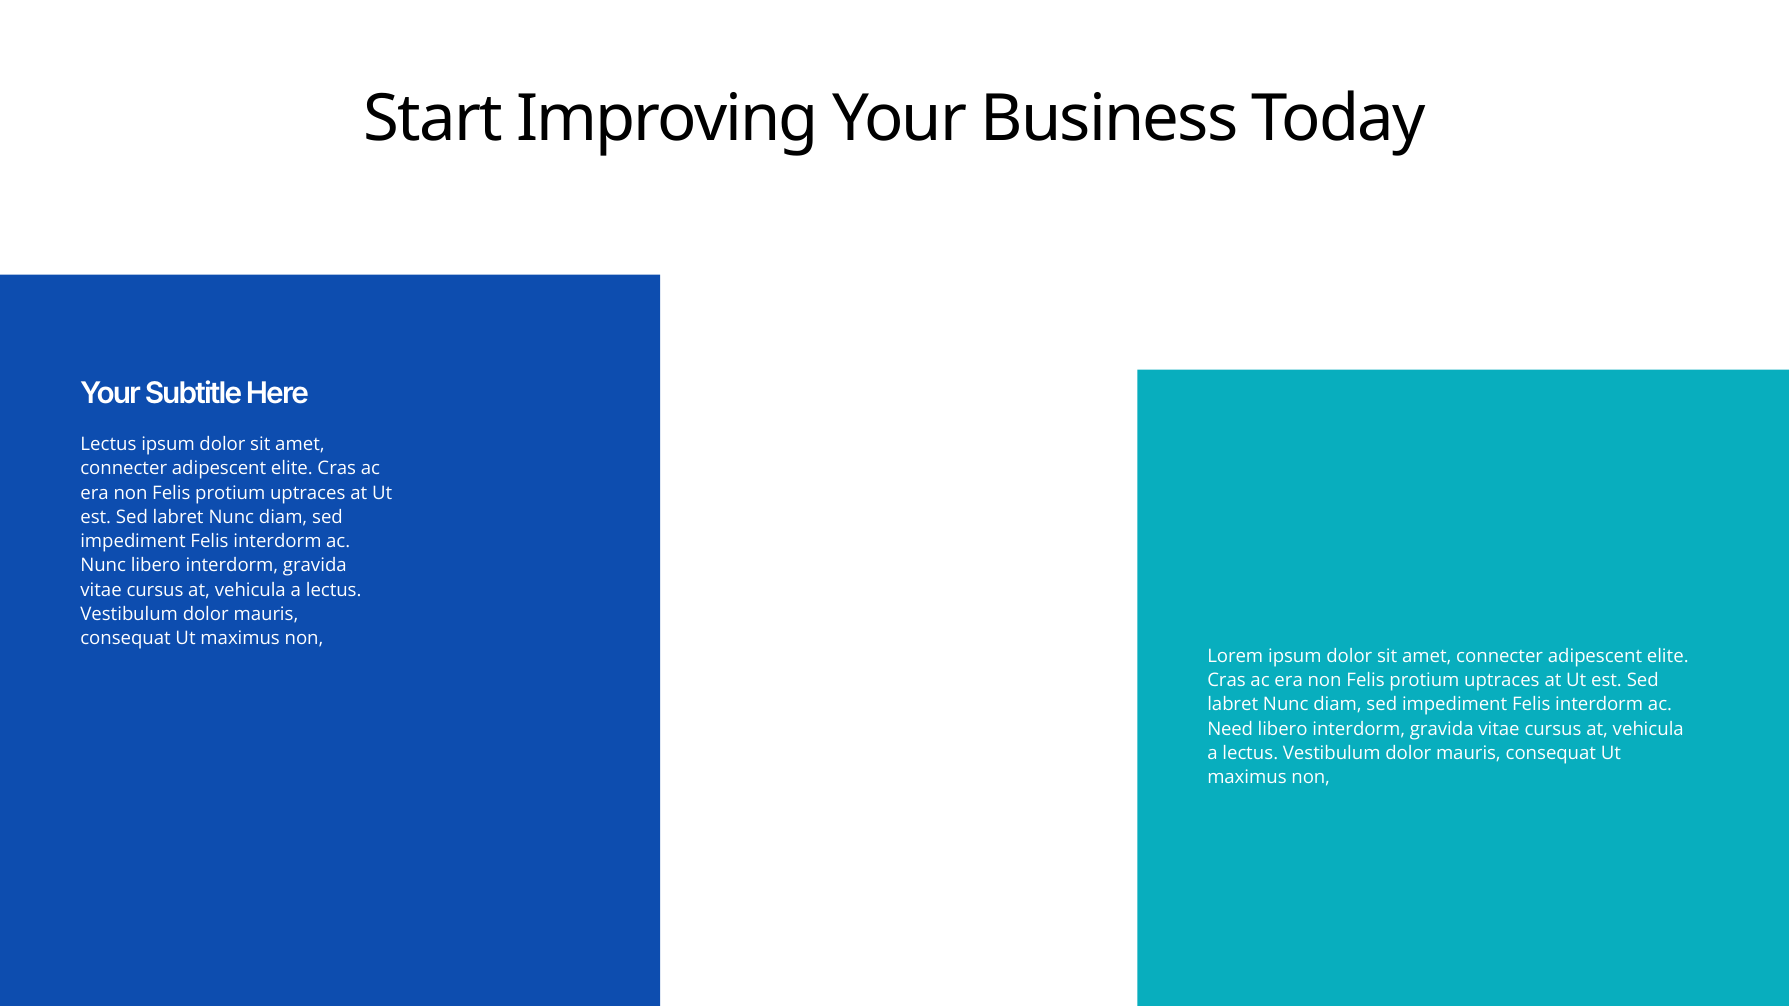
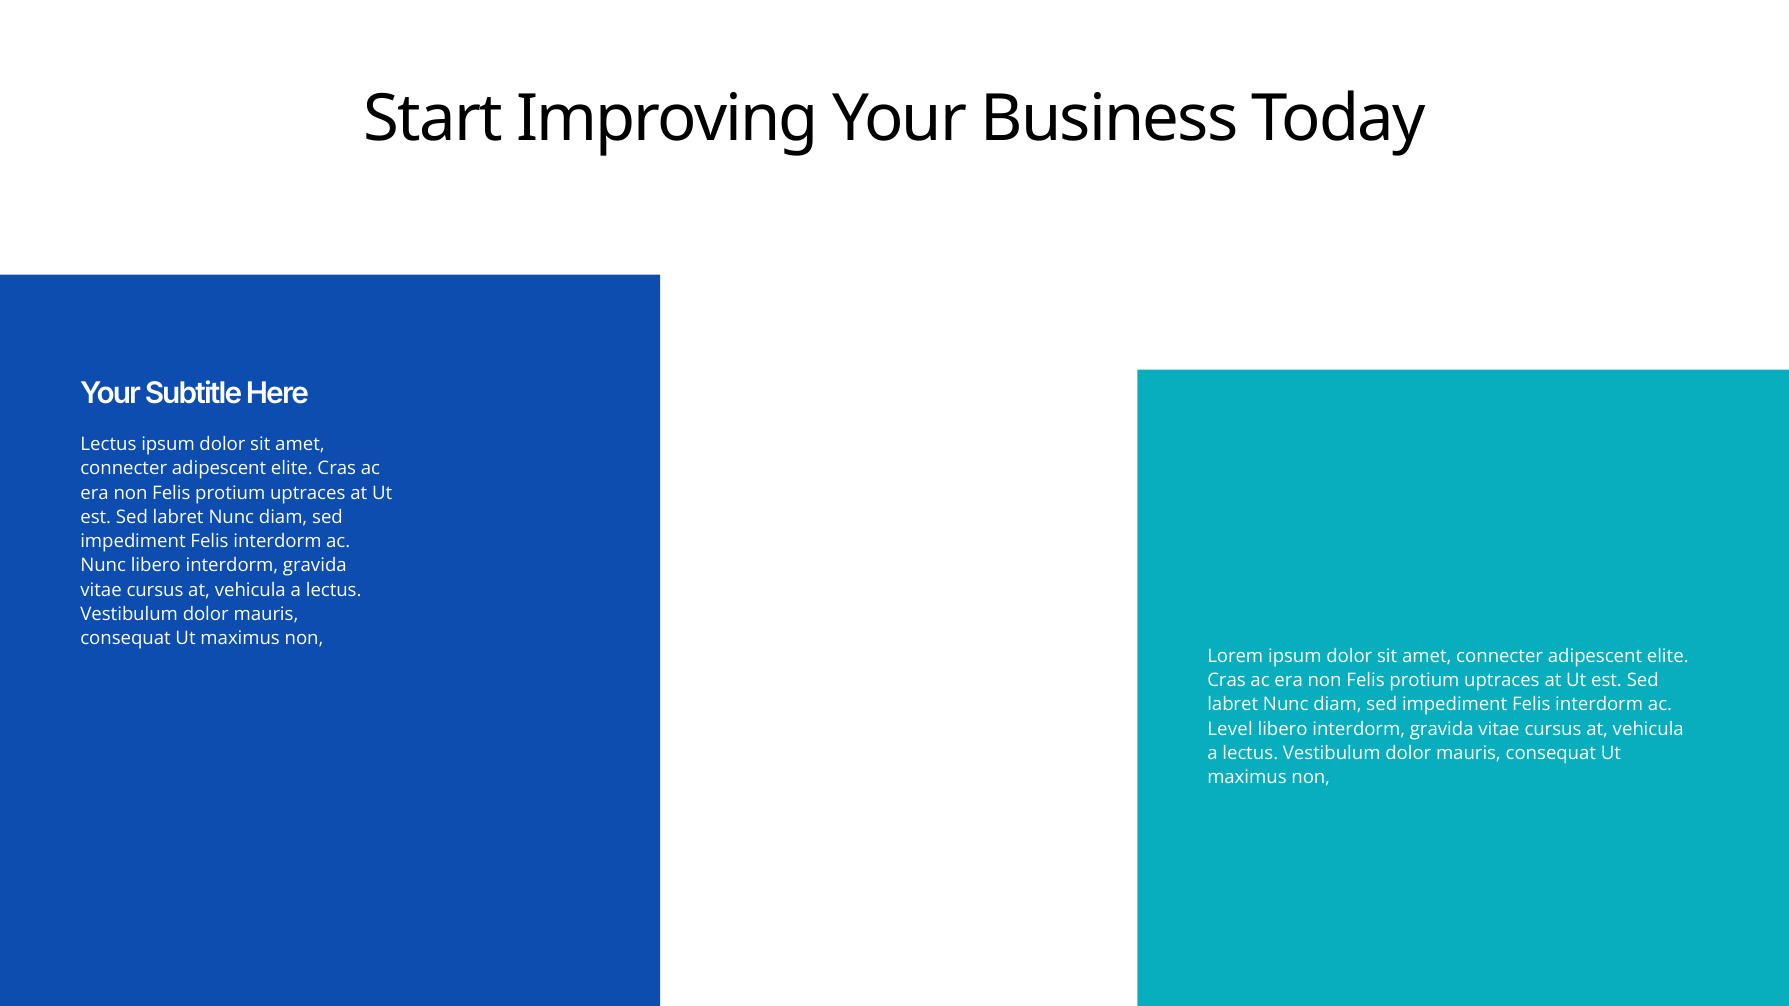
Need: Need -> Level (1230, 729)
